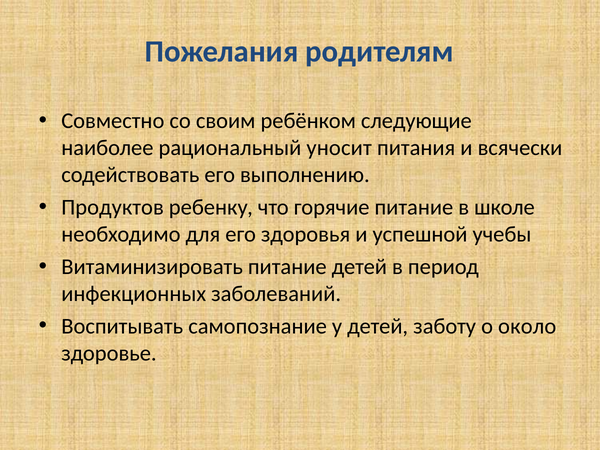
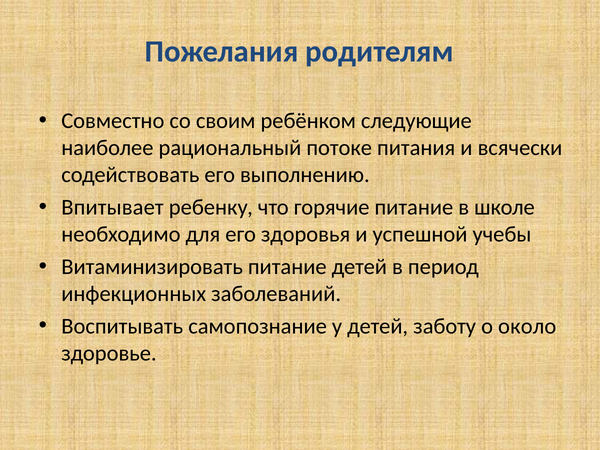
уносит: уносит -> потоке (339, 148)
Продуктов: Продуктов -> Впитывает (113, 207)
